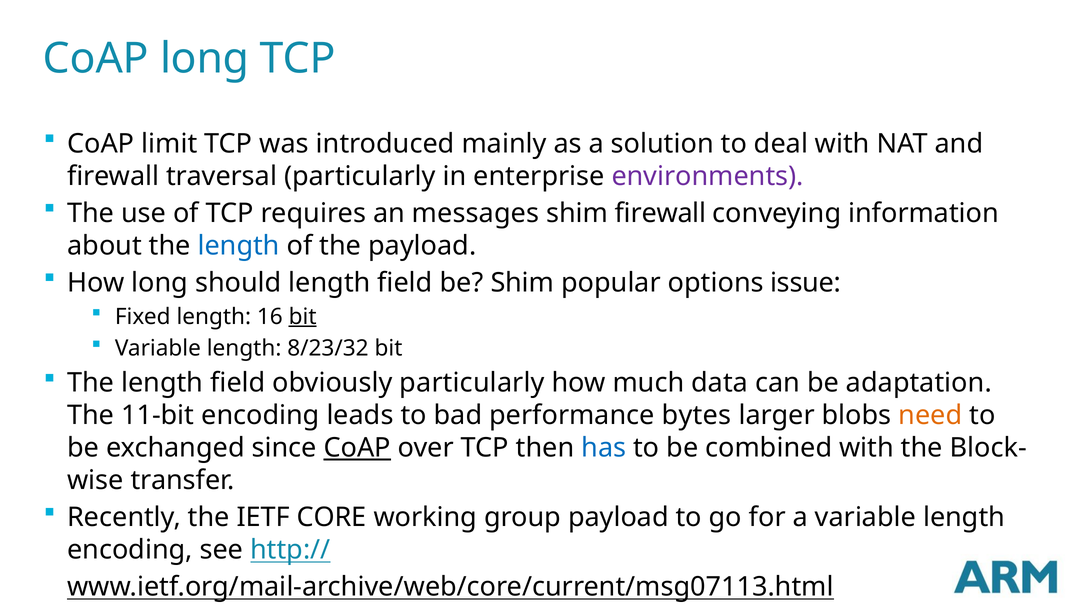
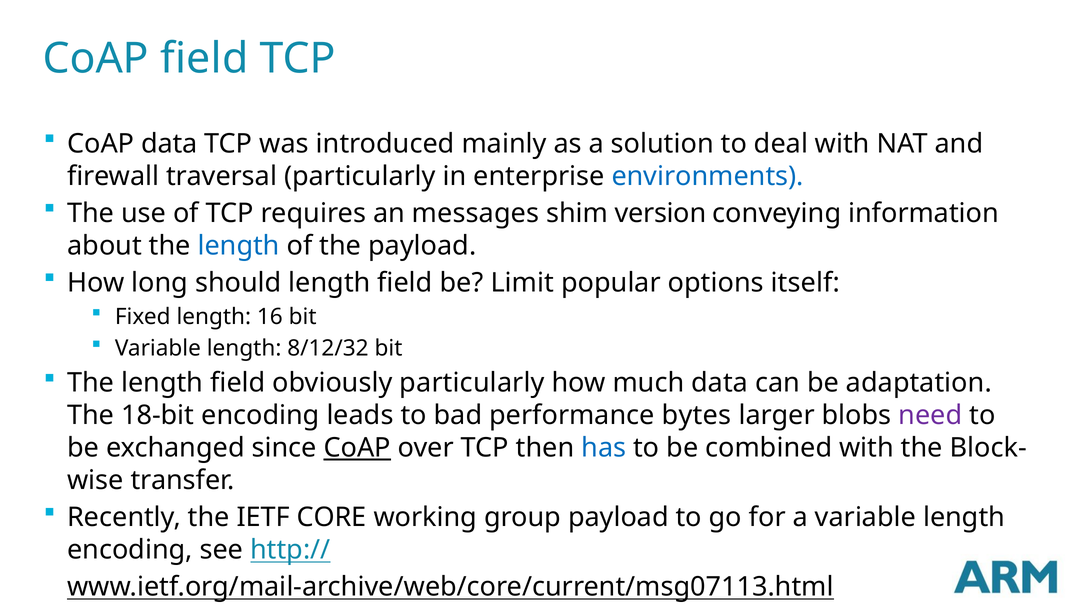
CoAP long: long -> field (204, 59)
CoAP limit: limit -> data (169, 144)
environments colour: purple -> blue (708, 176)
shim firewall: firewall -> version (660, 213)
be Shim: Shim -> Limit (522, 283)
issue: issue -> itself (805, 283)
bit underline: present -> none (303, 317)
8/23/32: 8/23/32 -> 8/12/32 (328, 348)
11-bit: 11-bit -> 18-bit (158, 415)
need colour: orange -> purple (930, 415)
